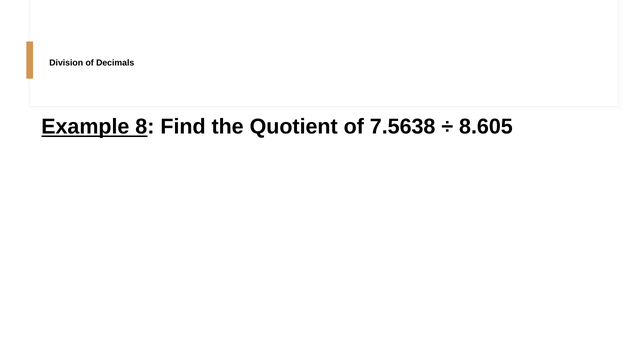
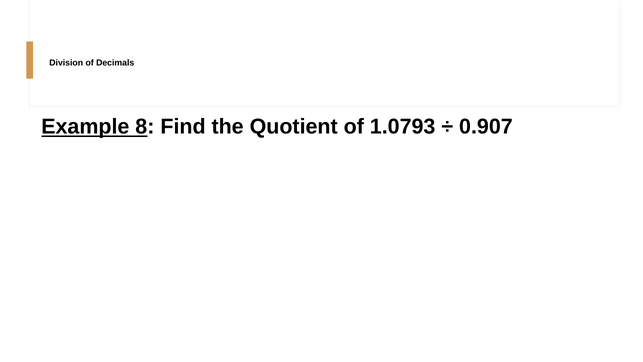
7.5638: 7.5638 -> 1.0793 (403, 127)
8.605: 8.605 -> 0.907 (486, 127)
